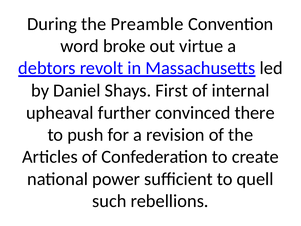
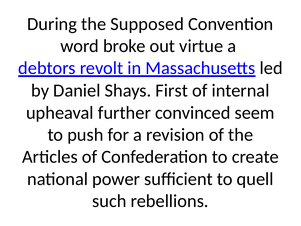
Preamble: Preamble -> Supposed (147, 24)
there: there -> seem (255, 113)
